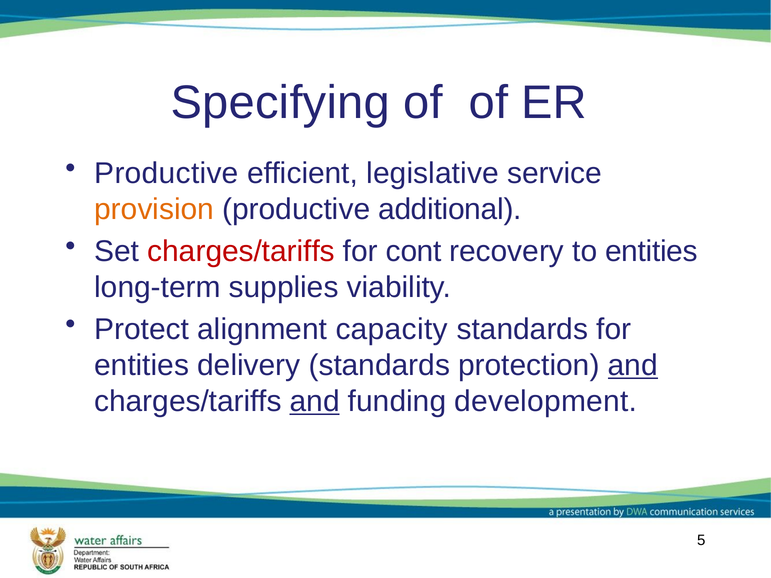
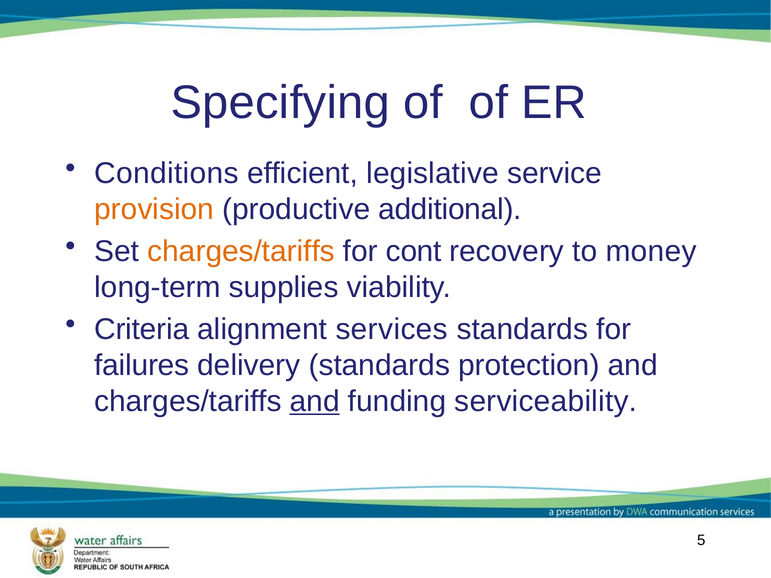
Productive: Productive -> Conditions (166, 173)
charges/tariffs colour: red -> orange (241, 251)
to entities: entities -> money (651, 251)
Protect: Protect -> Criteria (142, 329)
capacity: capacity -> services (392, 329)
entities: entities -> failures (142, 365)
and underline: present -> none (633, 365)
development: development -> serviceability (546, 401)
